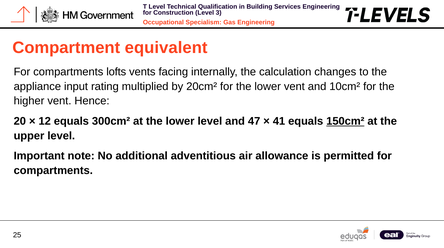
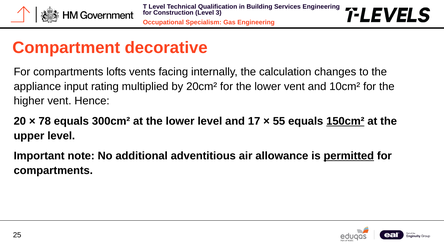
equivalent: equivalent -> decorative (166, 48)
12: 12 -> 78 (45, 121)
47: 47 -> 17 (254, 121)
41: 41 -> 55 (279, 121)
permitted underline: none -> present (349, 156)
